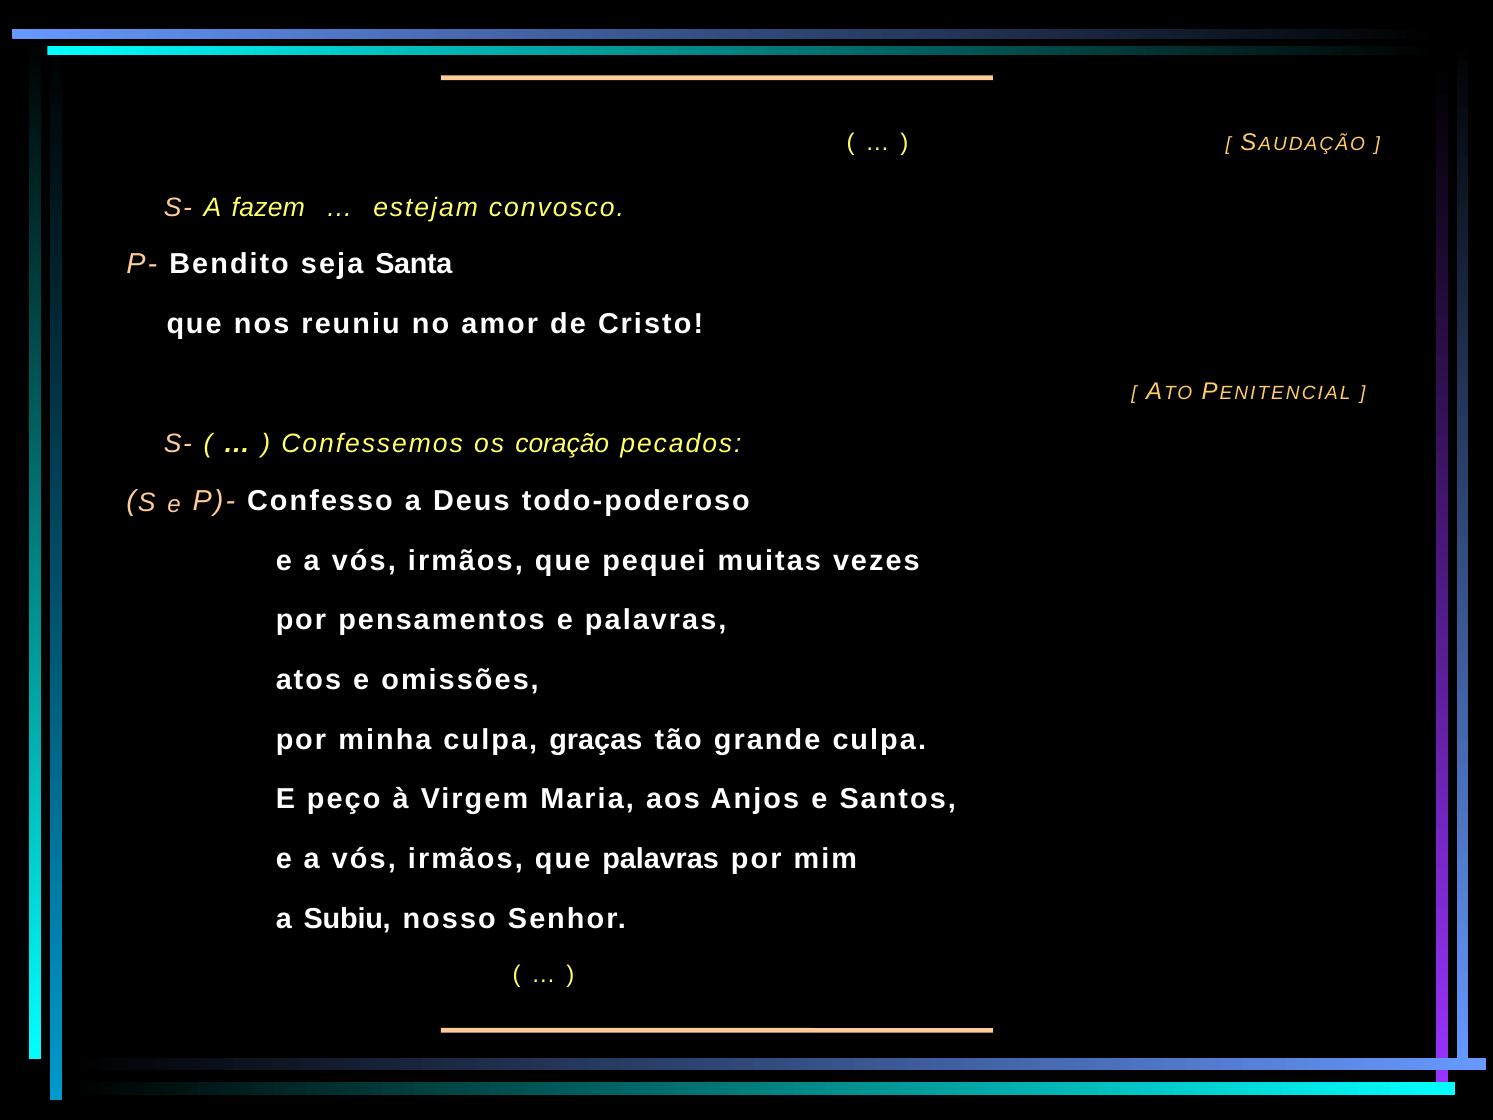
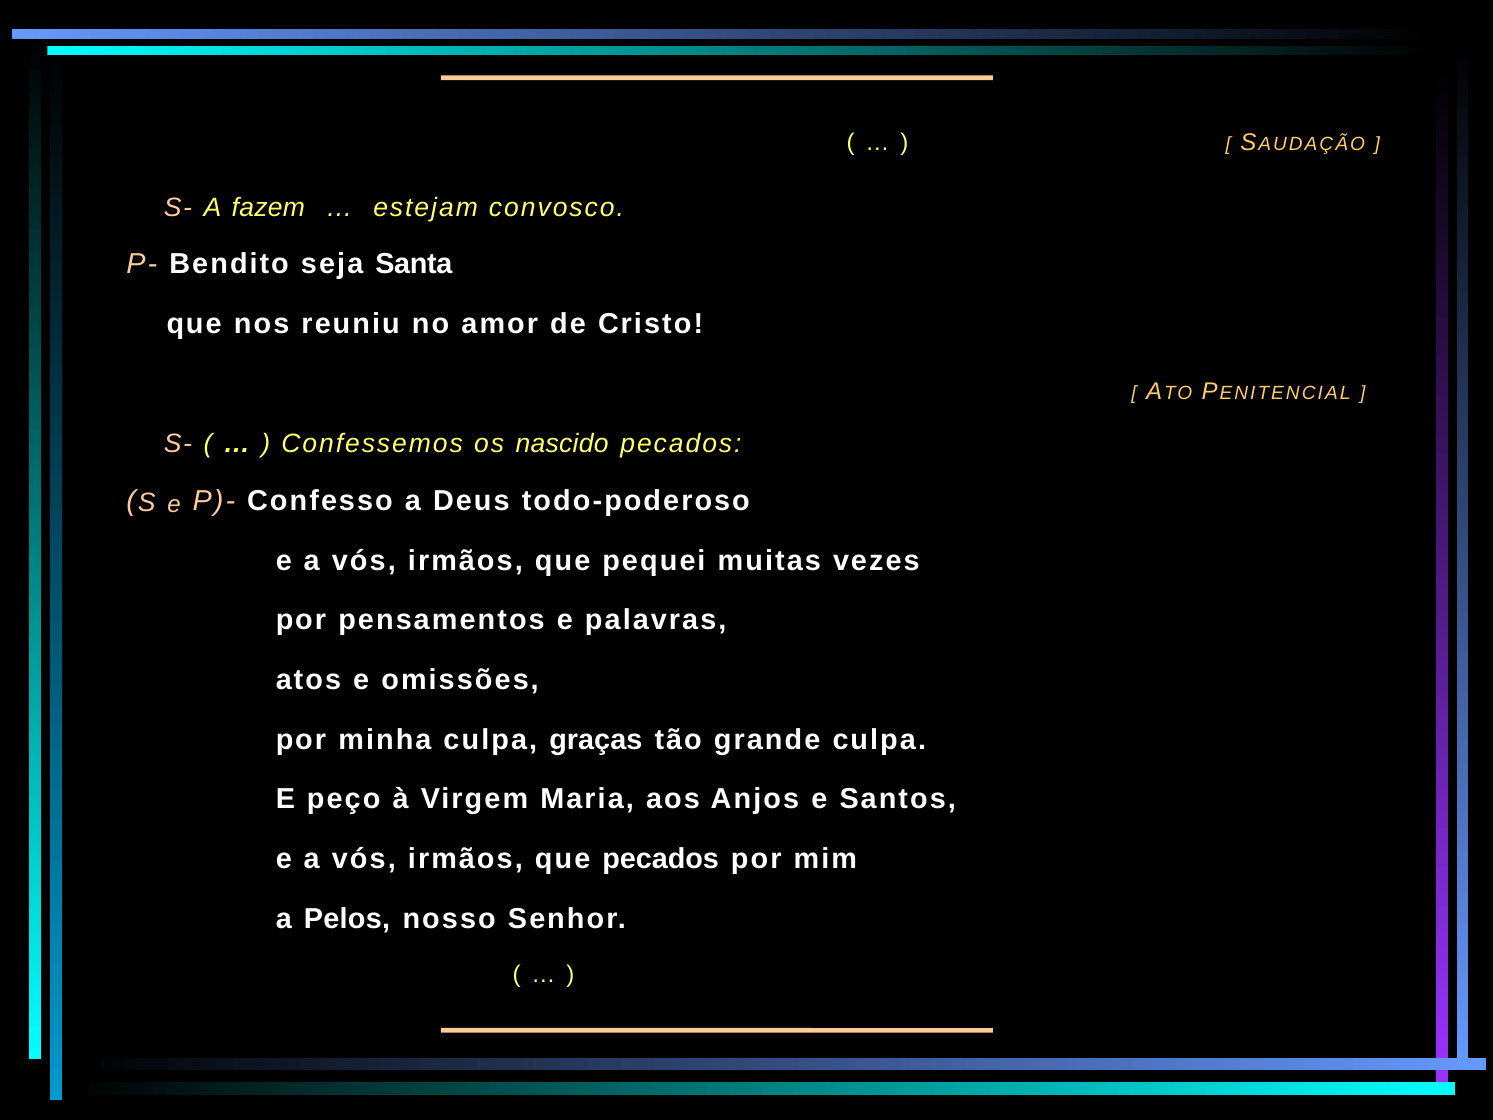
coração: coração -> nascido (562, 444)
que palavras: palavras -> pecados (661, 859)
Subiu: Subiu -> Pelos (347, 919)
